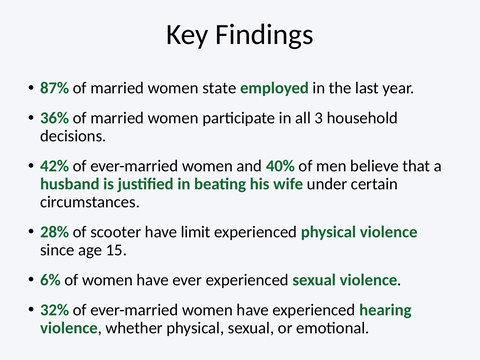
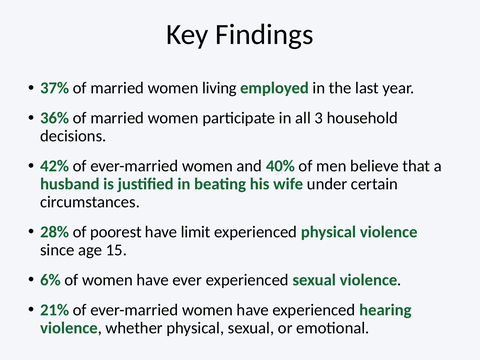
87%: 87% -> 37% (55, 88)
state: state -> living (219, 88)
scooter: scooter -> poorest (116, 232)
32%: 32% -> 21% (55, 310)
